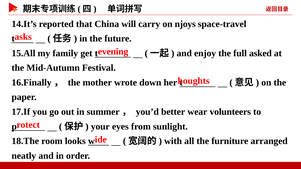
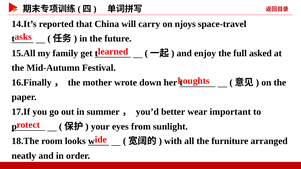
evening: evening -> learned (113, 52)
volunteers: volunteers -> important (230, 112)
